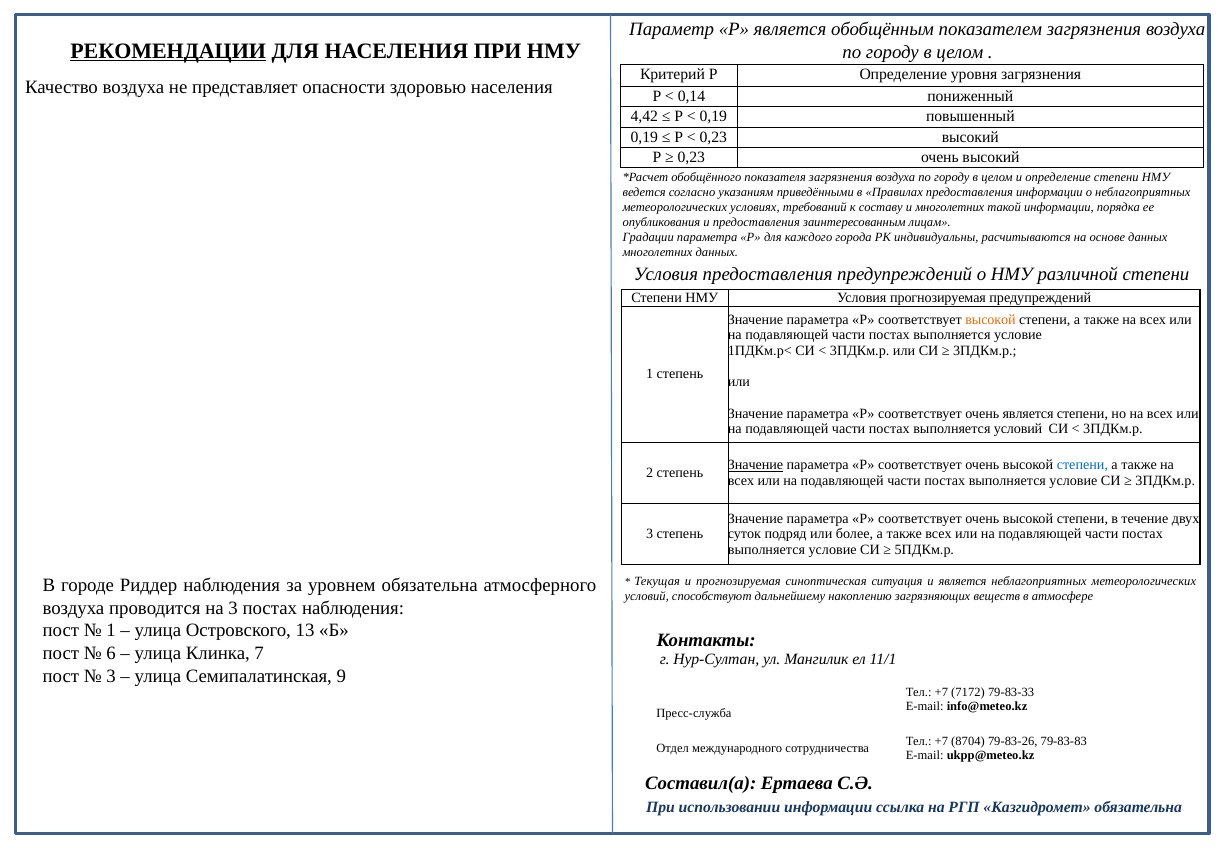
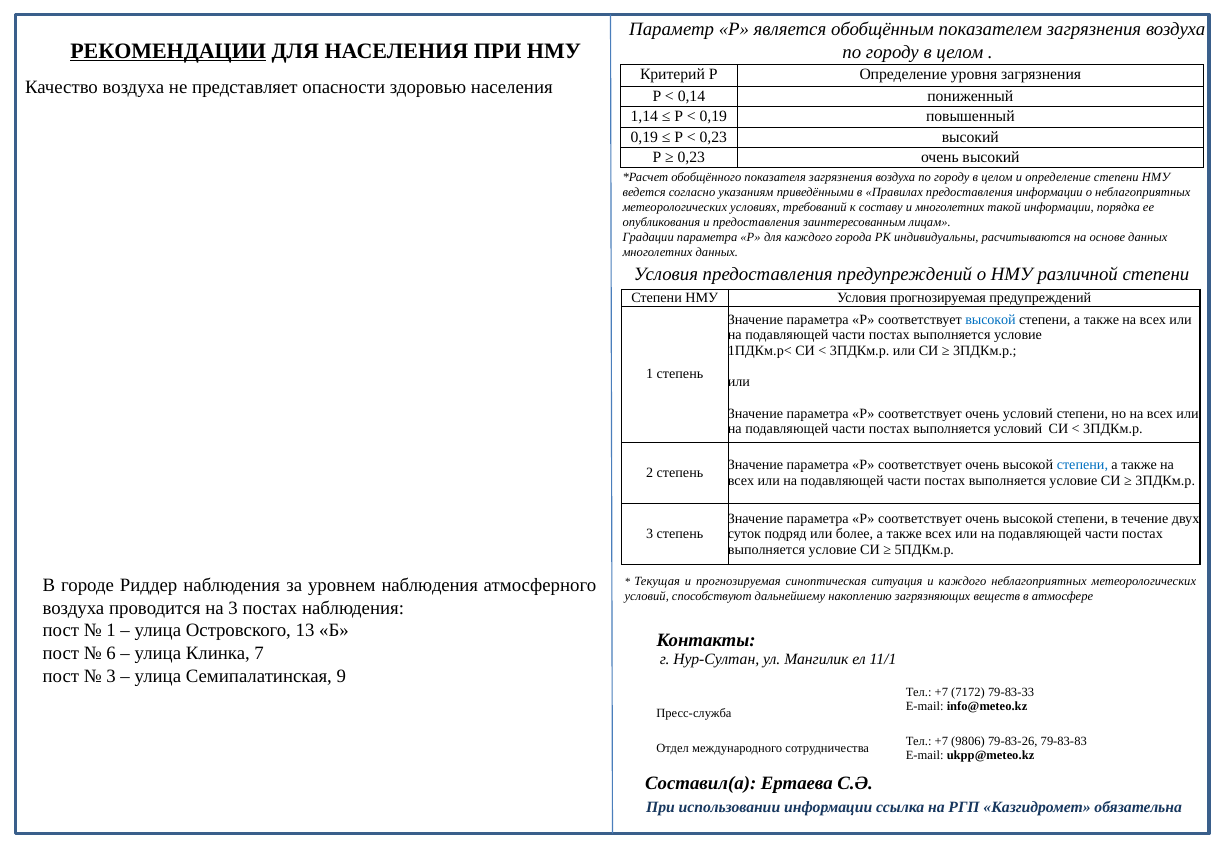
4,42: 4,42 -> 1,14 (644, 117)
высокой colour: orange -> blue (991, 320)
очень является: является -> условий (1028, 414)
Значение underline: present -> none (756, 465)
уровнем обязательна: обязательна -> наблюдения (430, 585)
и является: является -> каждого (963, 582)
8704: 8704 -> 9806 (968, 741)
